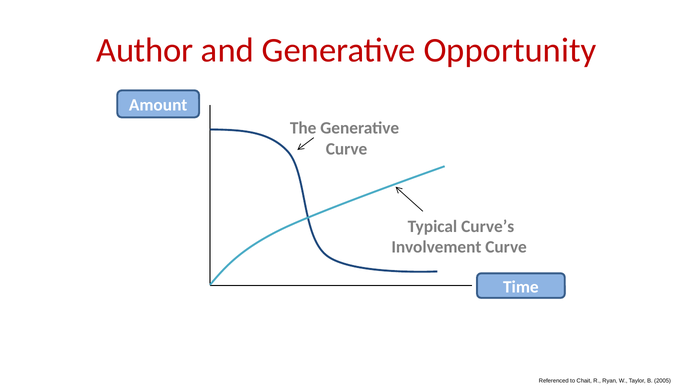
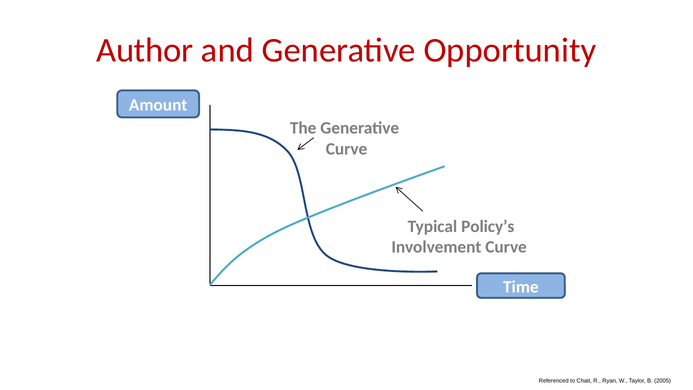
Curve’s: Curve’s -> Policy’s (488, 226)
